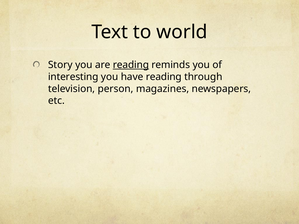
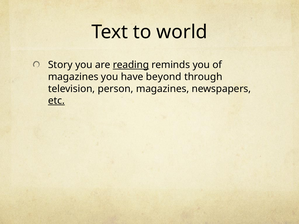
interesting: interesting -> magazines (73, 77)
have reading: reading -> beyond (164, 77)
etc underline: none -> present (56, 101)
